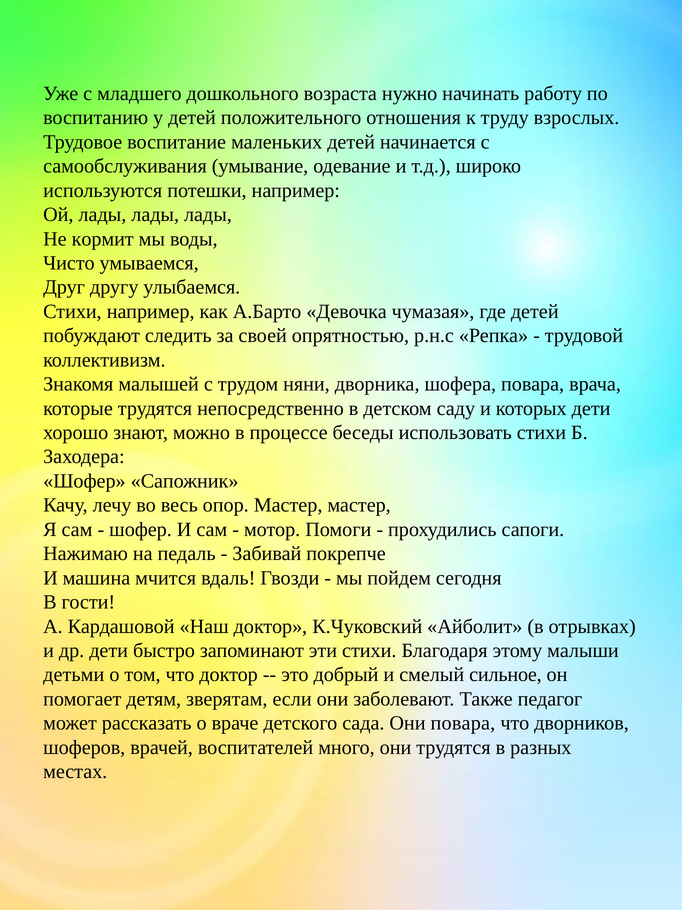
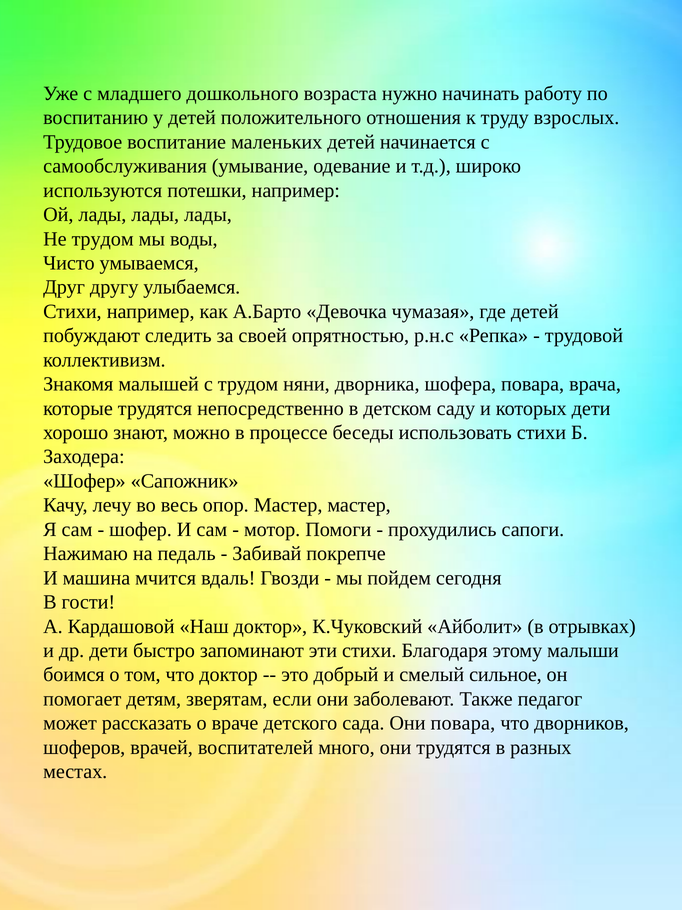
Не кормит: кормит -> трудом (103, 239)
детьми: детьми -> боимся (74, 674)
